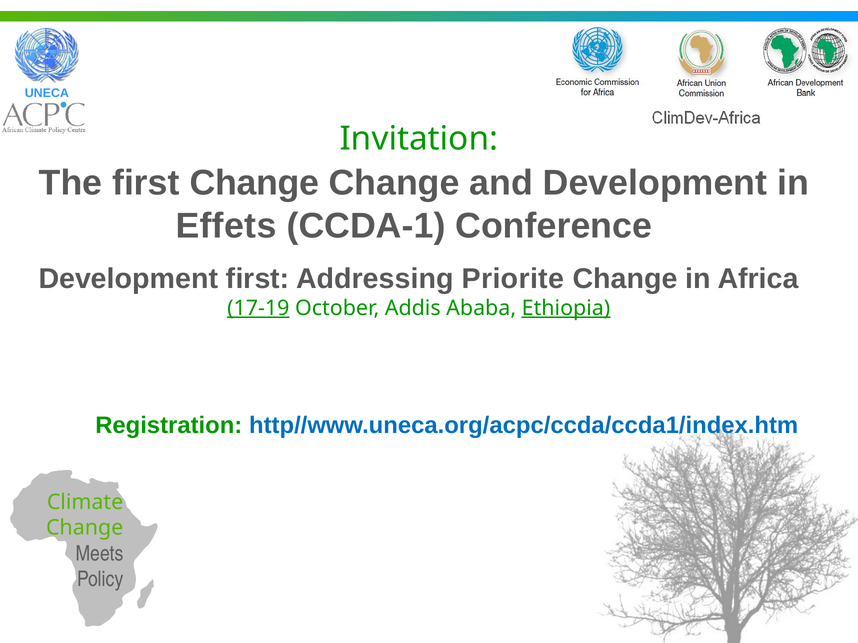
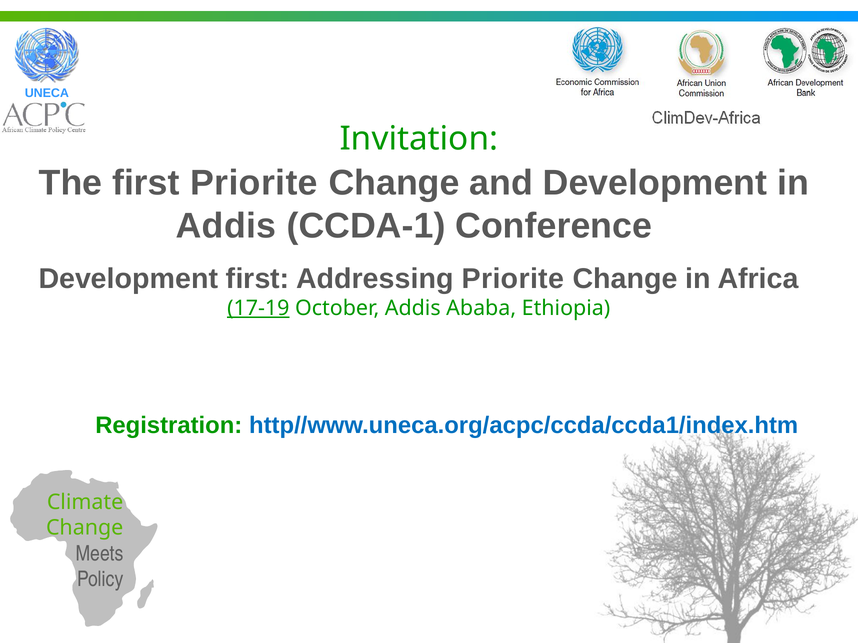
first Change: Change -> Priorite (254, 183)
Effets: Effets -> Addis (226, 226)
Ethiopia underline: present -> none (566, 308)
